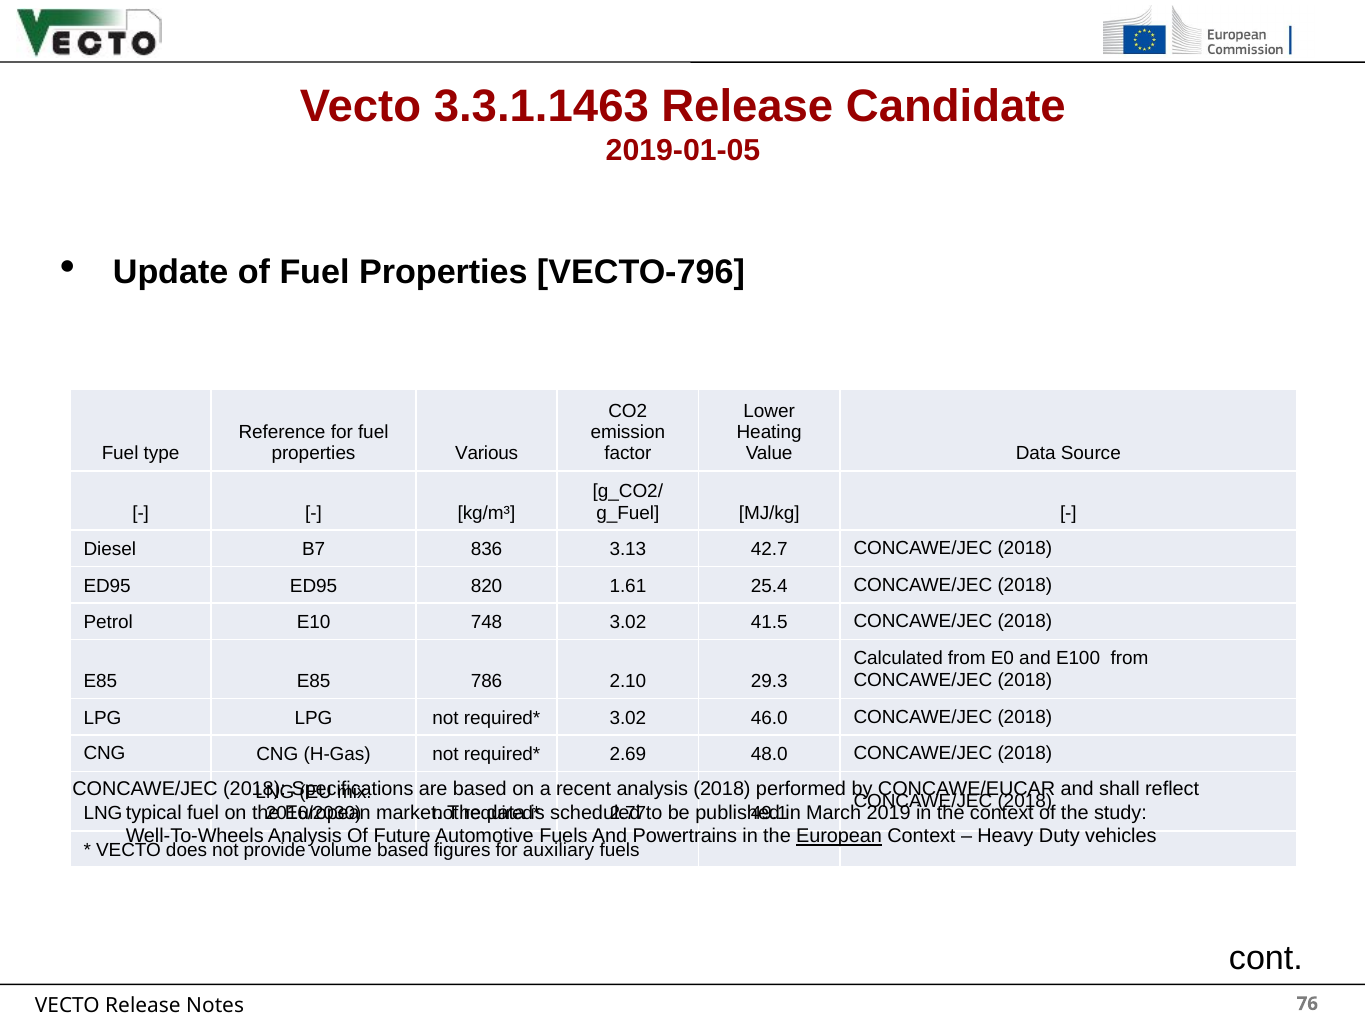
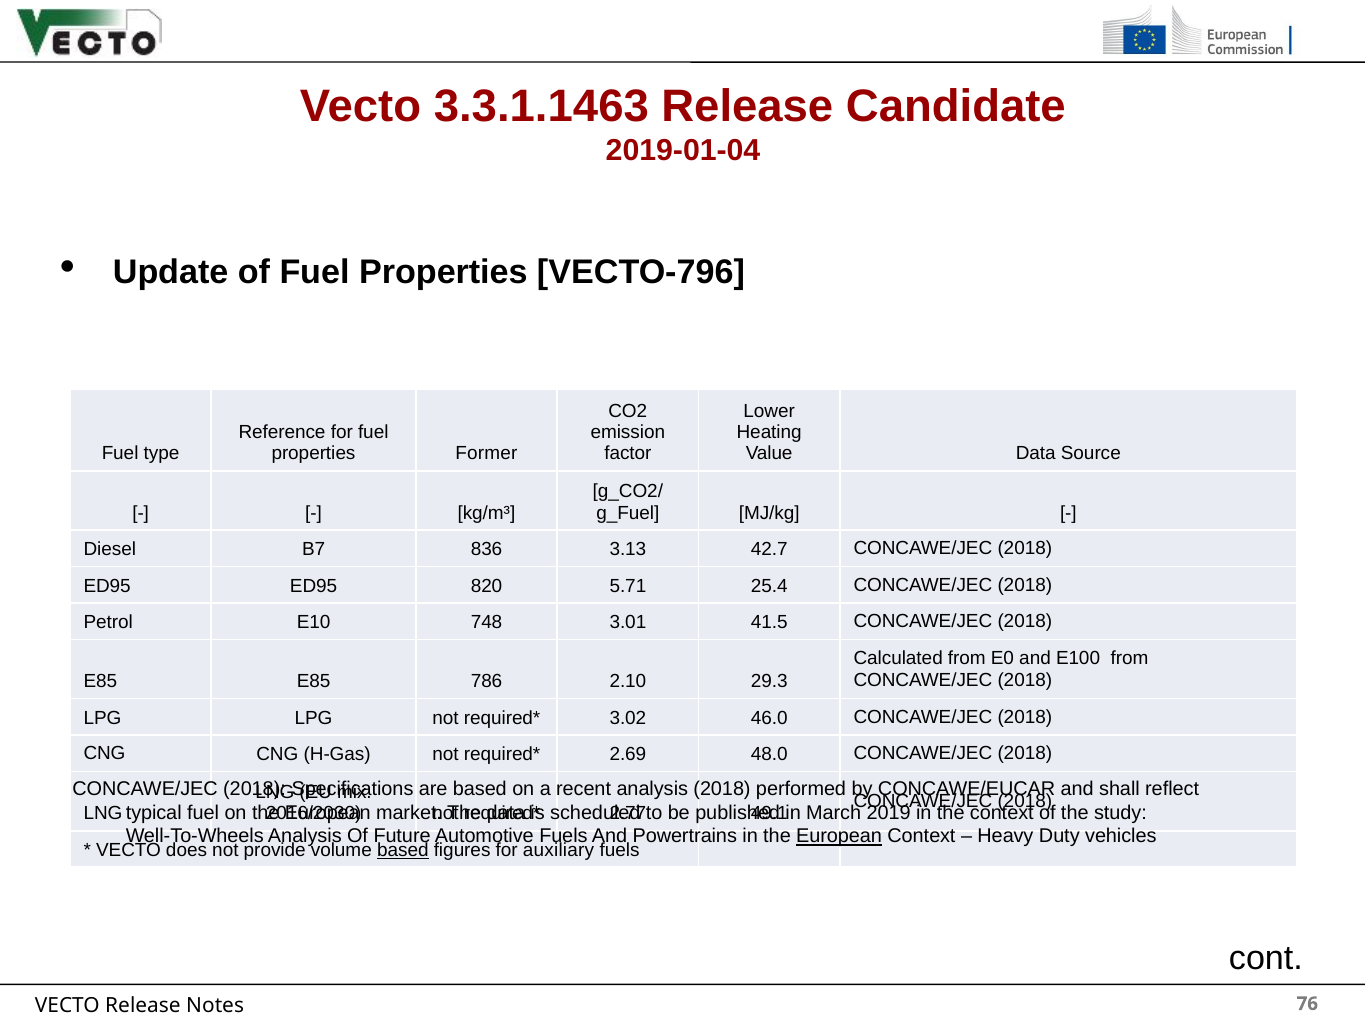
2019-01-05: 2019-01-05 -> 2019-01-04 (683, 151)
Various: Various -> Former (486, 454)
1.61: 1.61 -> 5.71 (628, 586)
748 3.02: 3.02 -> 3.01 (628, 623)
based underline: none -> present (403, 851)
